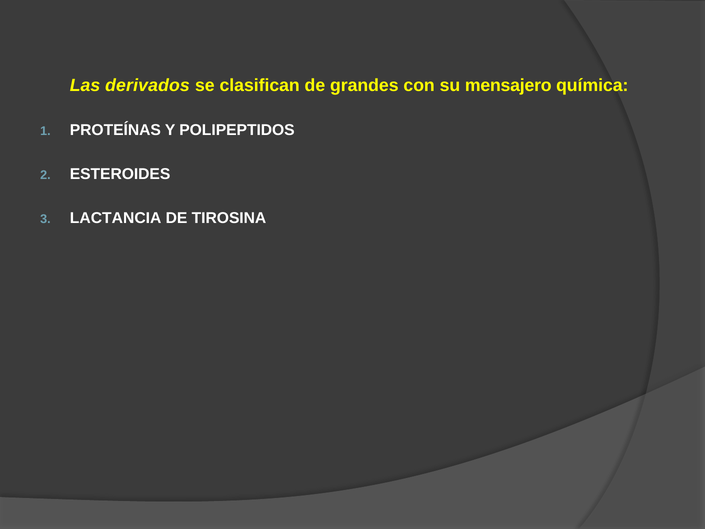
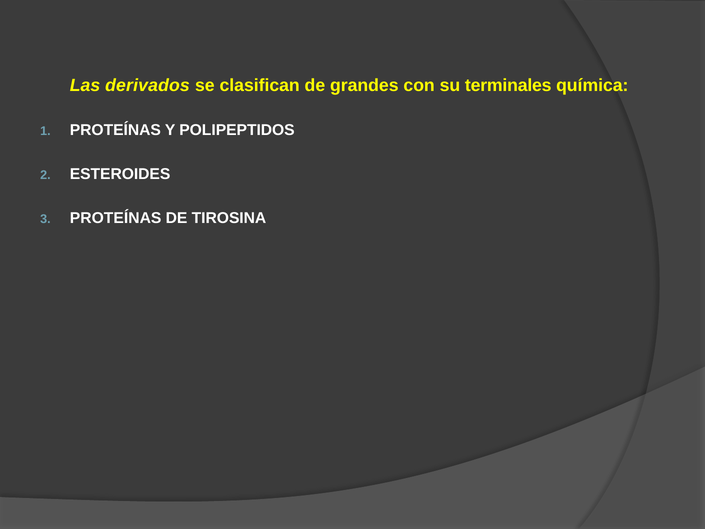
mensajero: mensajero -> terminales (508, 85)
LACTANCIA: LACTANCIA -> PROTEÍNAS (116, 218)
